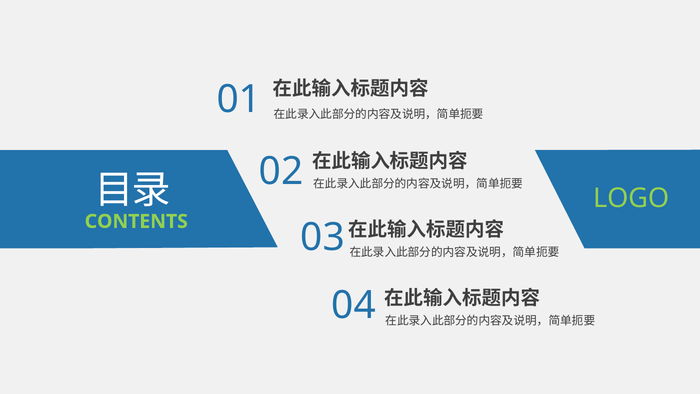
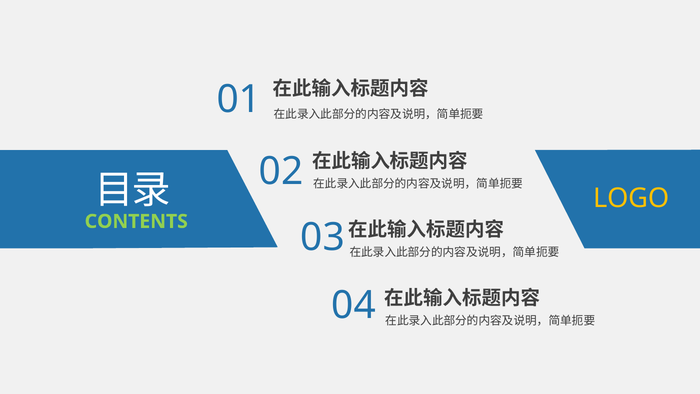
LOGO colour: light green -> yellow (631, 198)
